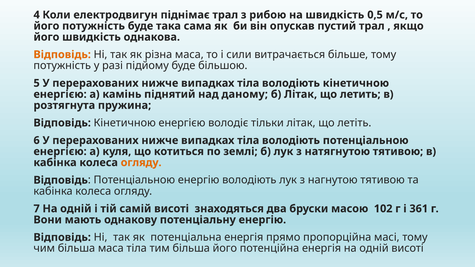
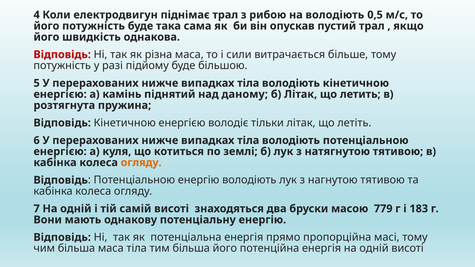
на швидкість: швидкість -> володіють (335, 15)
Відповідь colour: orange -> red (62, 55)
102: 102 -> 779 (383, 209)
361: 361 -> 183 (419, 209)
